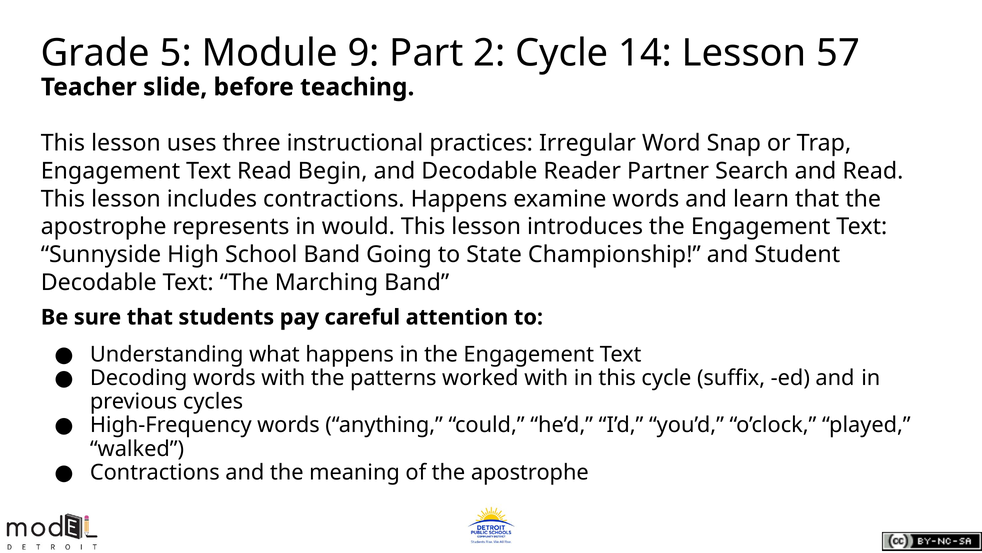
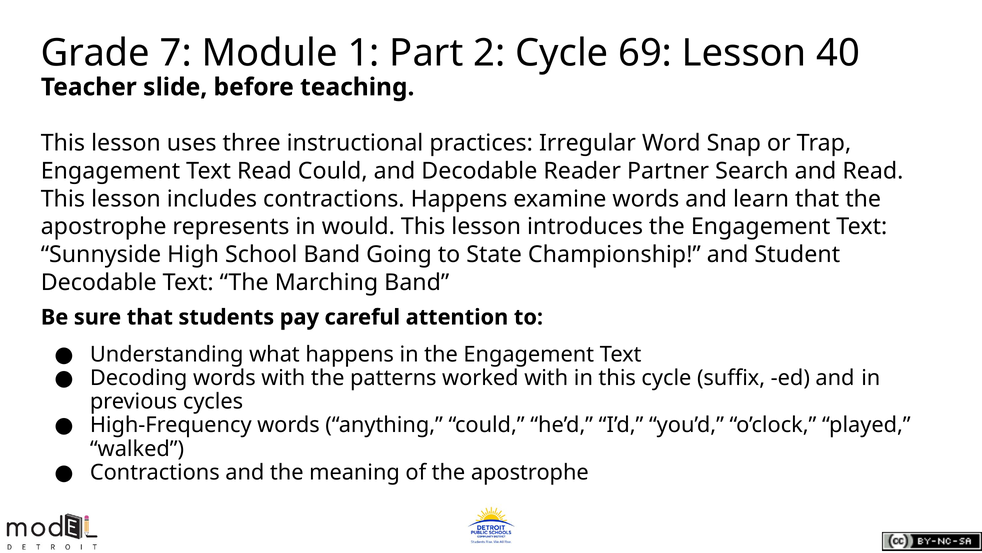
5: 5 -> 7 (176, 53)
9: 9 -> 1 (364, 53)
14: 14 -> 69 (645, 53)
57: 57 -> 40 (838, 53)
Read Begin: Begin -> Could (333, 171)
